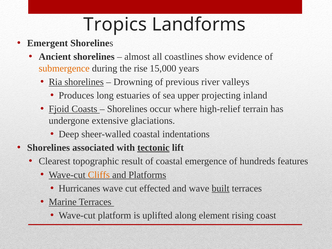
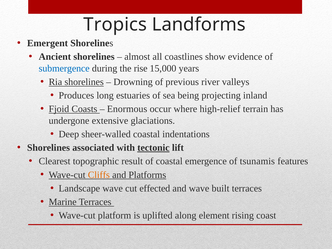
submergence colour: orange -> blue (64, 68)
upper: upper -> being (188, 95)
Shorelines: Shorelines -> Enormous (127, 109)
hundreds: hundreds -> tsunamis (257, 161)
Hurricanes: Hurricanes -> Landscape (79, 188)
built underline: present -> none (221, 188)
